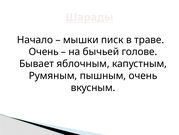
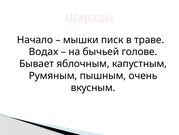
Очень: Очень -> Водах (44, 52)
